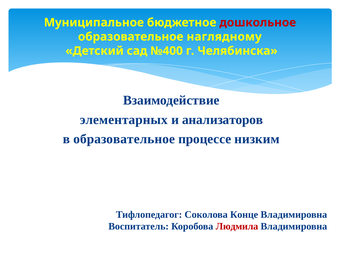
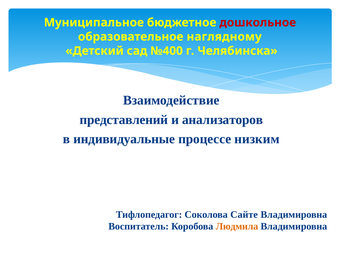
элементарных: элементарных -> представлений (124, 120)
в образовательное: образовательное -> индивидуальные (124, 139)
Конце: Конце -> Сайте (244, 215)
Людмила colour: red -> orange (237, 226)
